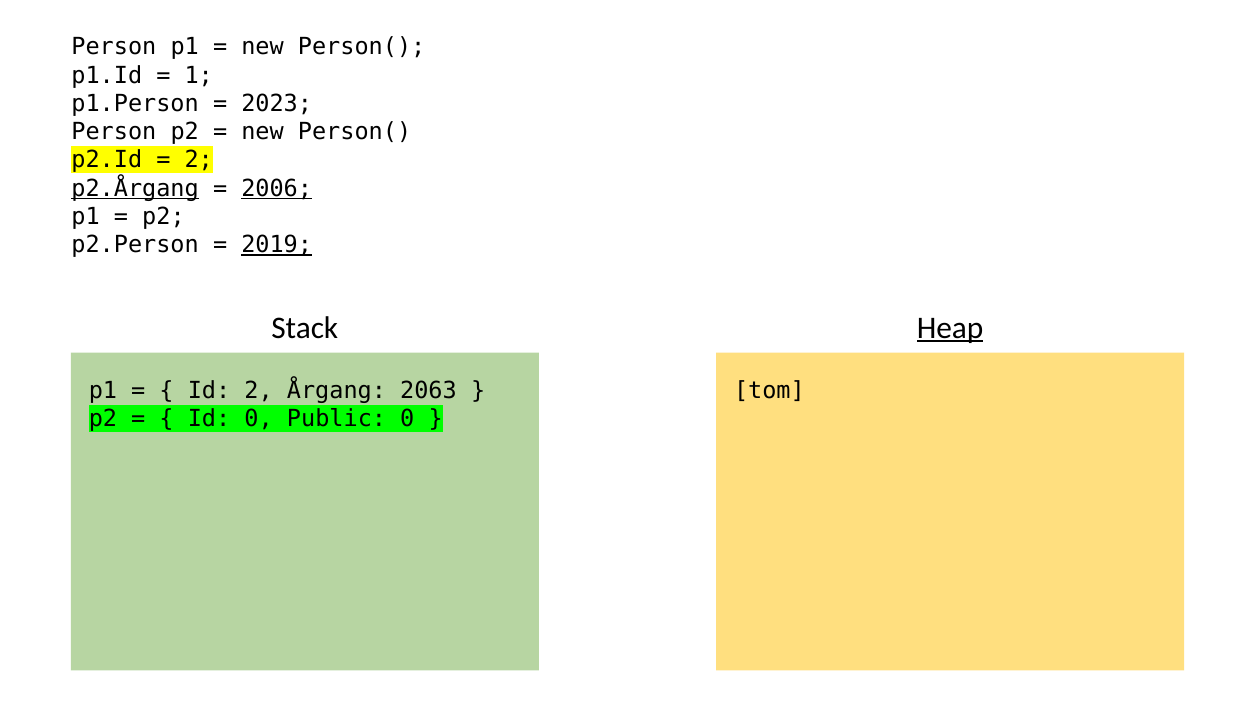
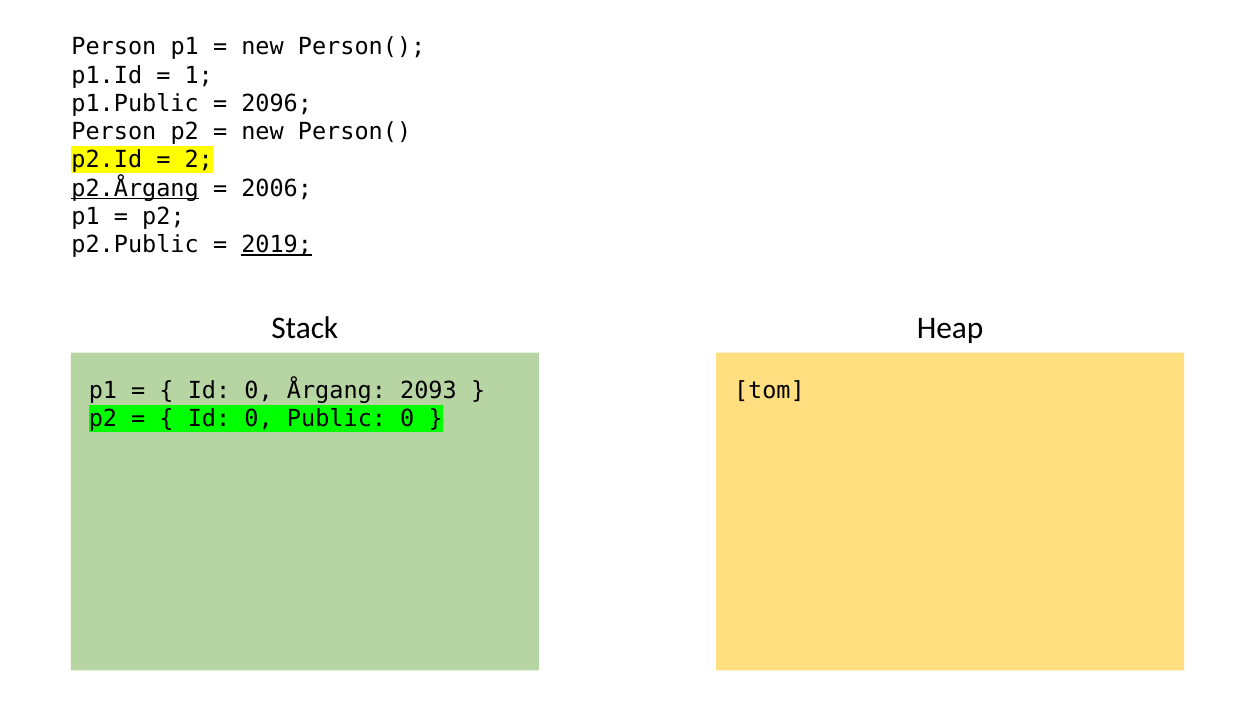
p1.Person: p1.Person -> p1.Public (135, 104)
2023: 2023 -> 2096 (277, 104)
2006 underline: present -> none (277, 188)
p2.Person: p2.Person -> p2.Public (135, 245)
Heap underline: present -> none (950, 328)
2: 2 -> 0 (259, 391)
2063: 2063 -> 2093 (428, 391)
